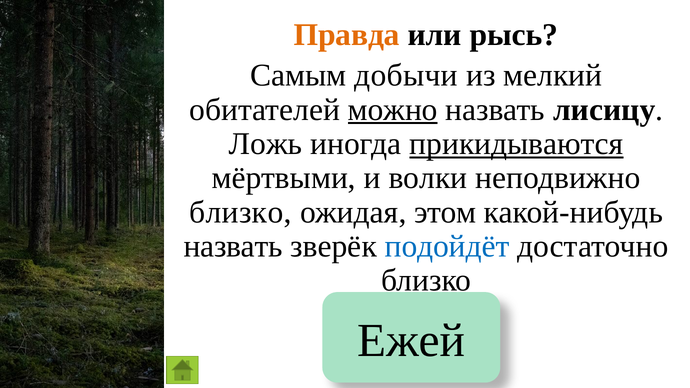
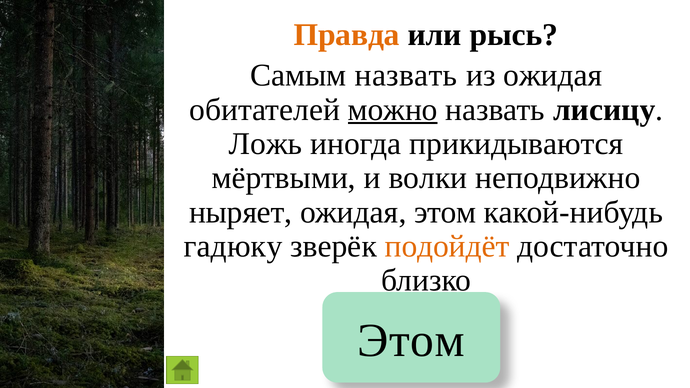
Самым добычи: добычи -> назвать (406, 75)
из мелкий: мелкий -> ожидая (553, 75)
прикидываются underline: present -> none (516, 144)
близко: близко -> ныряет (241, 212)
назвать: назвать -> гадюку (233, 246)
подойдёт colour: blue -> orange (447, 246)
Ежей: Ежей -> Этом (411, 341)
